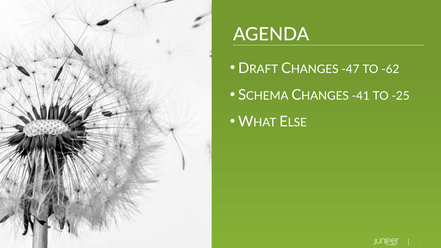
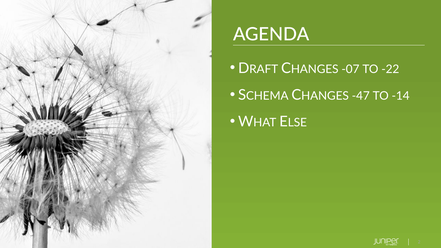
-47: -47 -> -07 (350, 69)
-62: -62 -> -22 (390, 69)
-41: -41 -> -47 (361, 96)
-25: -25 -> -14 (401, 96)
